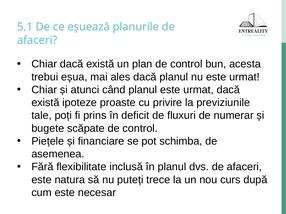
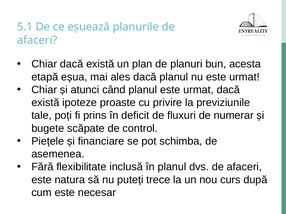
plan de control: control -> planuri (186, 64)
trebui: trebui -> etapă (45, 77)
